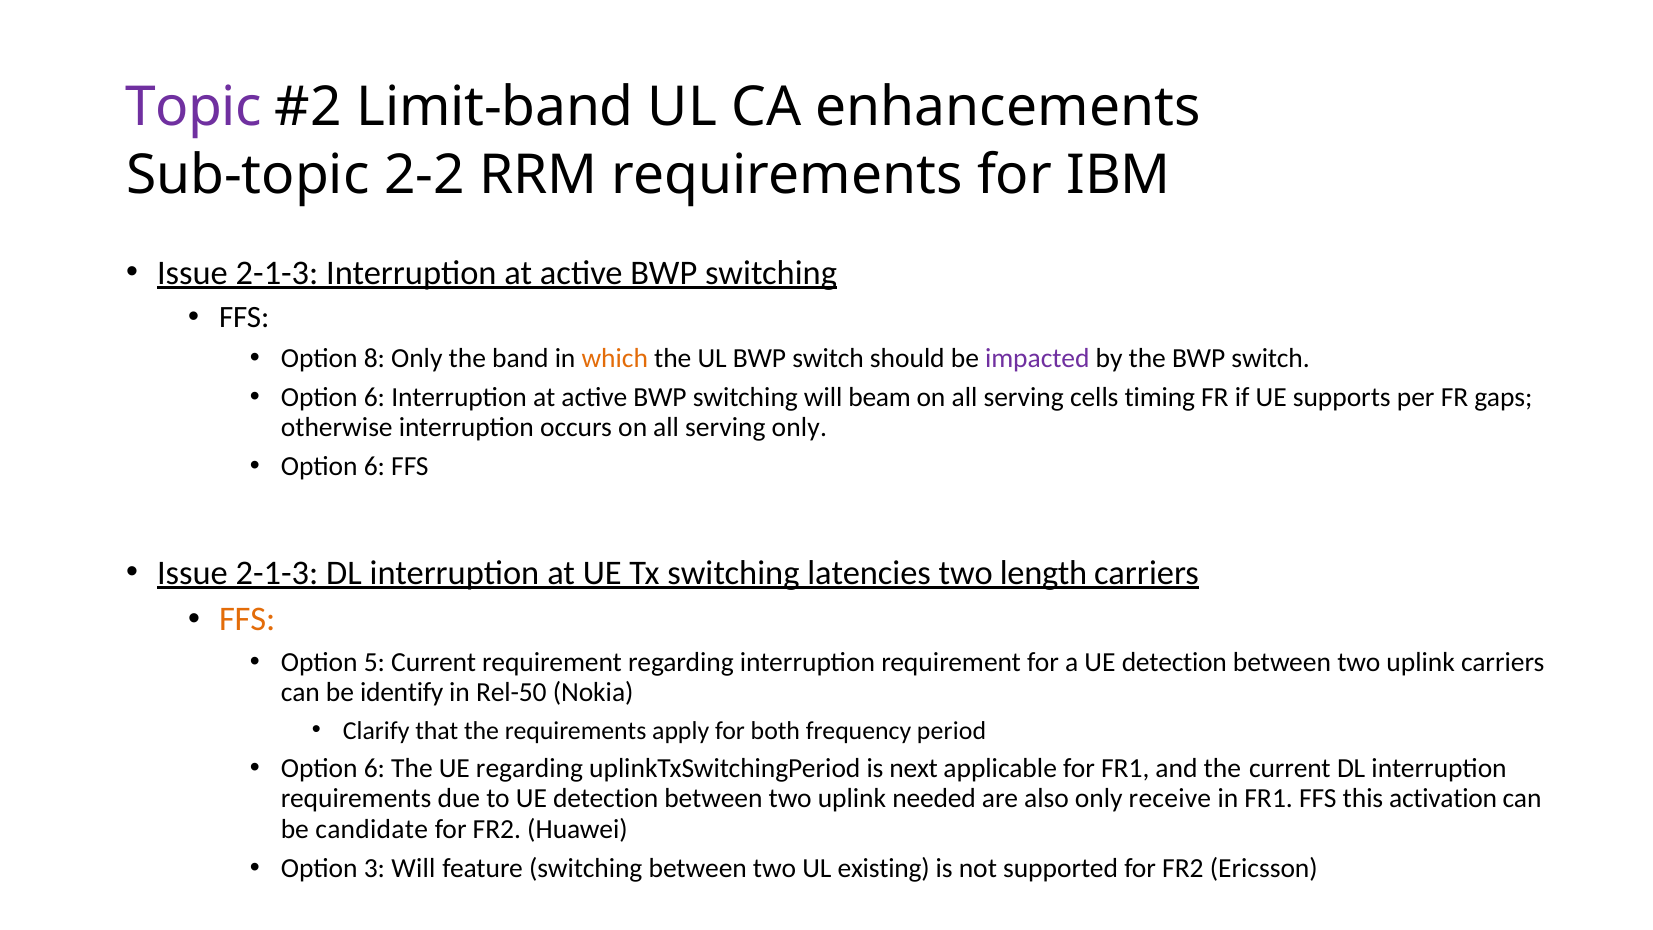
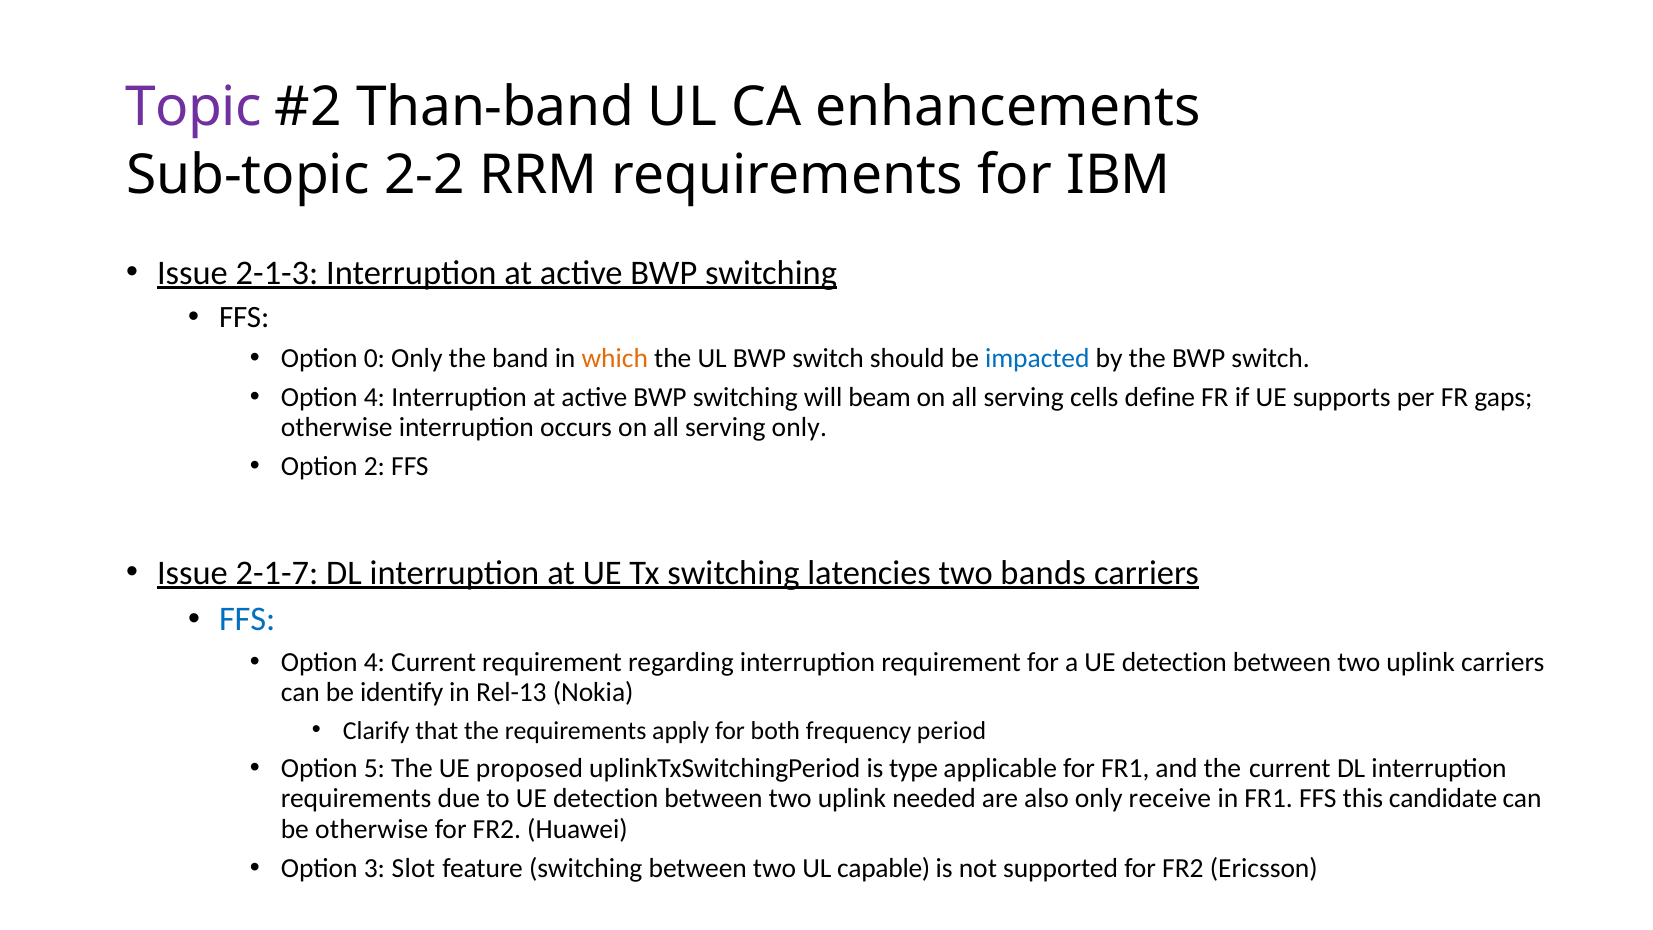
Limit-band: Limit-band -> Than-band (495, 108)
8: 8 -> 0 (374, 358)
impacted colour: purple -> blue (1037, 358)
6: 6 -> 4 (374, 397)
timing: timing -> define (1160, 397)
6: 6 -> 2 (374, 466)
2-1-3: 2-1-3 -> 2-1-7 (277, 573)
length: length -> bands (1043, 573)
FFS colour: orange -> blue (247, 619)
5: 5 -> 4 (374, 662)
Rel-50: Rel-50 -> Rel-13 (511, 692)
6: 6 -> 5 (374, 768)
UE regarding: regarding -> proposed (529, 768)
next: next -> type (914, 768)
activation: activation -> candidate (1443, 799)
be candidate: candidate -> otherwise (372, 829)
3 Will: Will -> Slot (413, 868)
existing: existing -> capable (884, 868)
